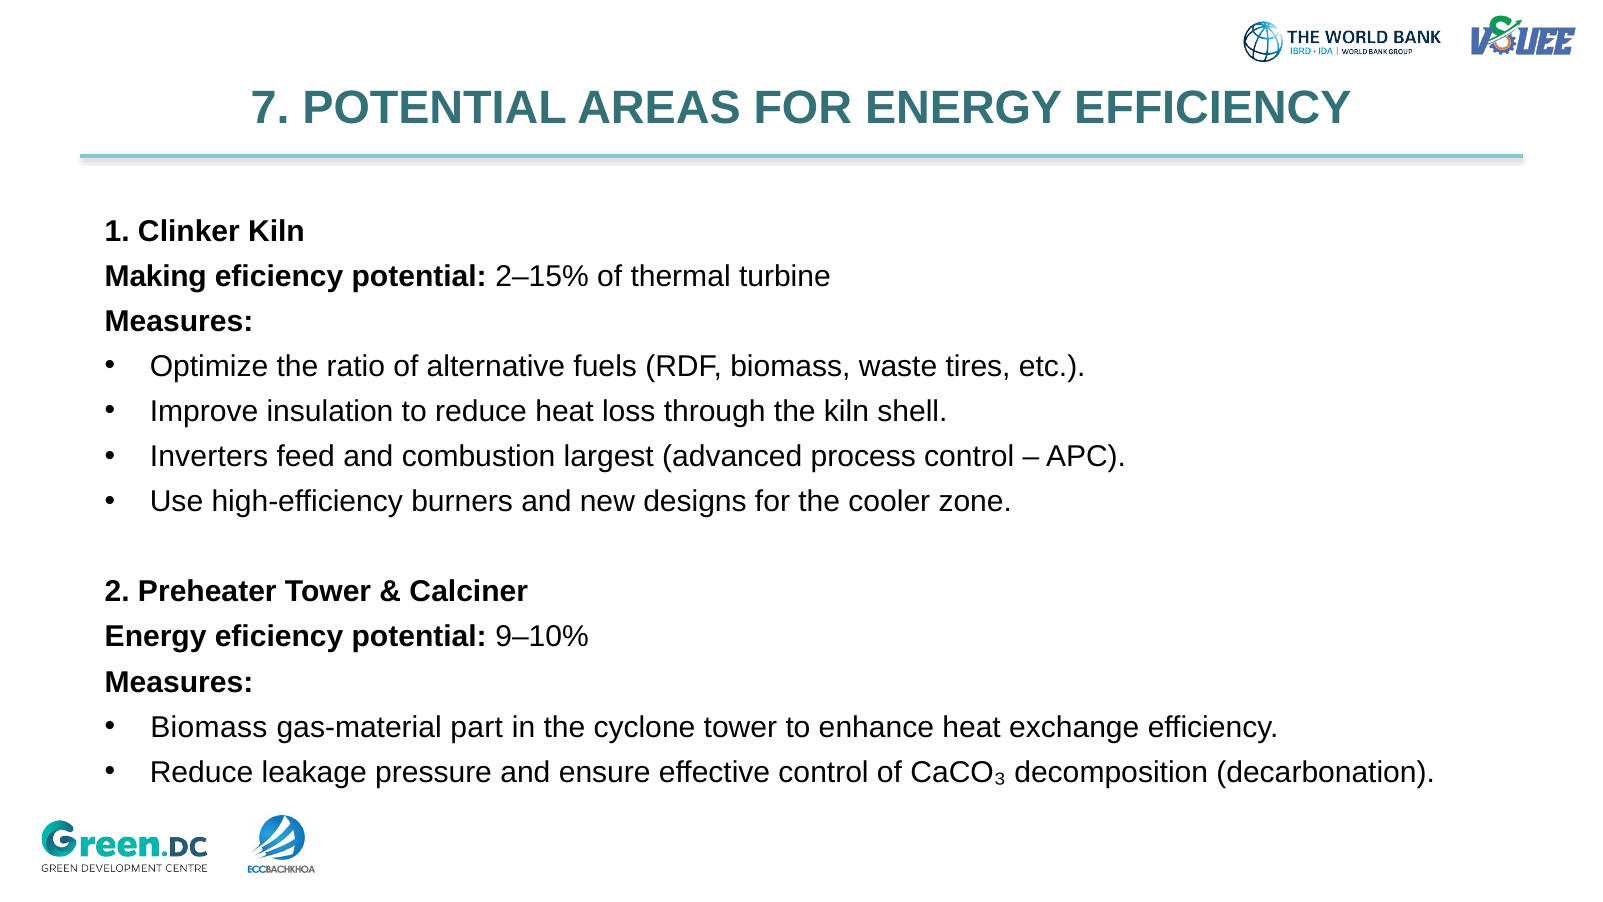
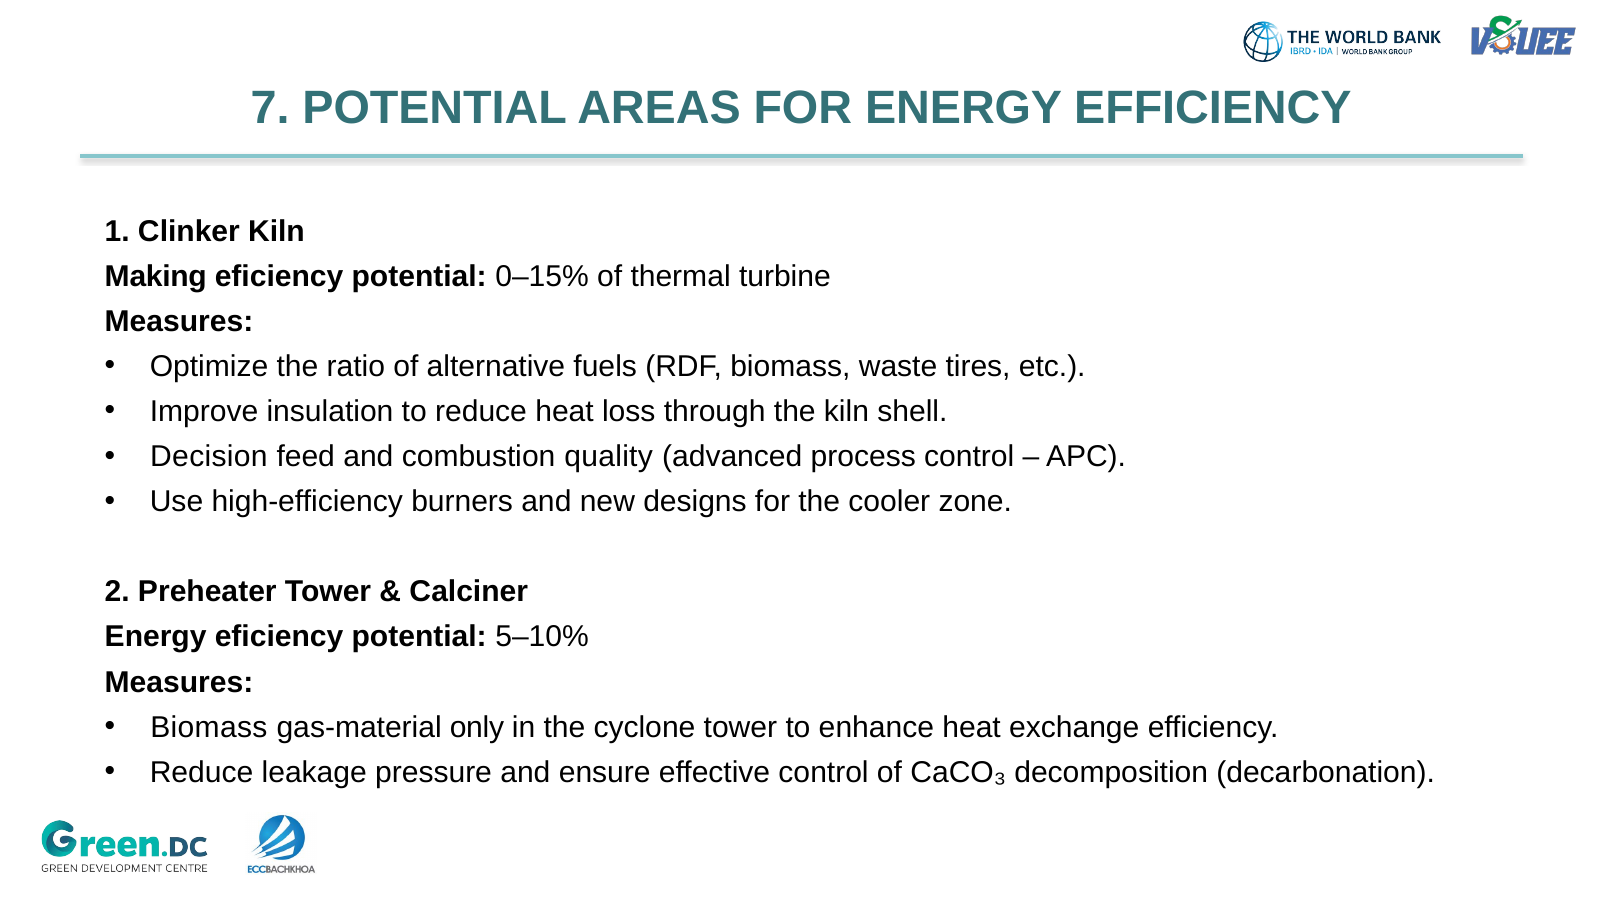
2–15%: 2–15% -> 0–15% (542, 276)
Inverters: Inverters -> Decision (209, 457)
largest: largest -> quality (609, 457)
9–10%: 9–10% -> 5–10% (542, 637)
part: part -> only (477, 727)
